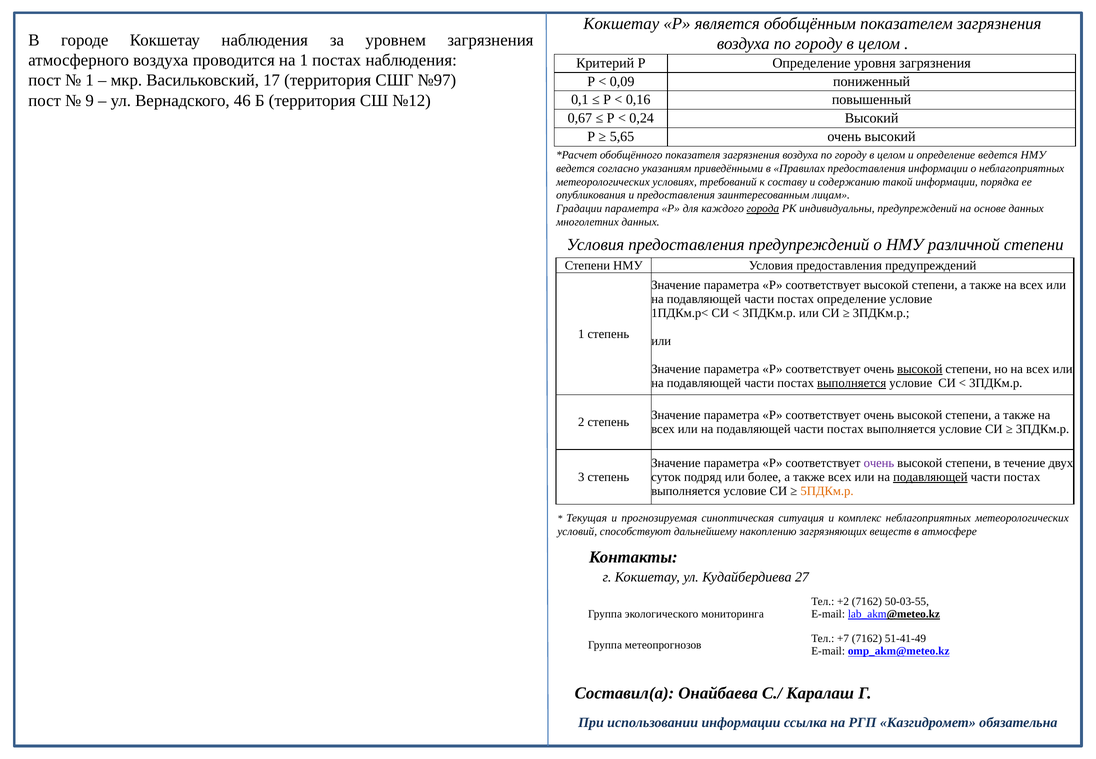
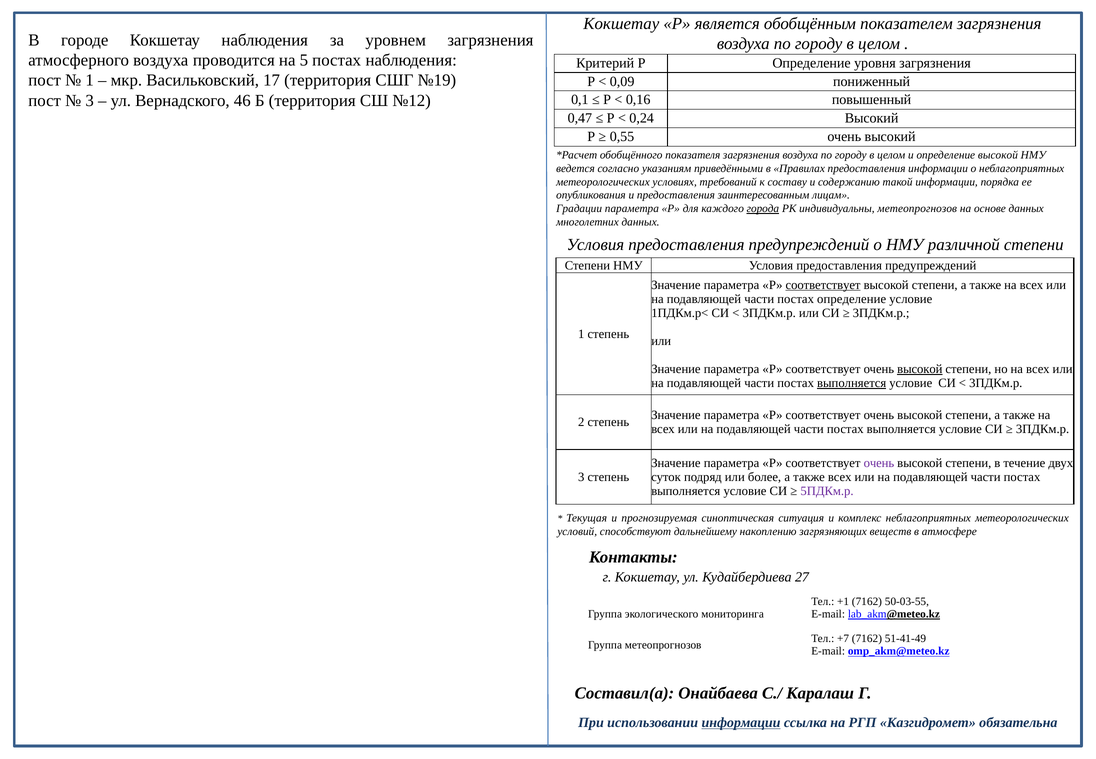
на 1: 1 -> 5 (304, 60)
№97: №97 -> №19 (437, 80)
9: 9 -> 3 (90, 101)
0,67: 0,67 -> 0,47 (580, 118)
5,65: 5,65 -> 0,55 (622, 137)
определение ведется: ведется -> высокой (998, 155)
индивидуальны предупреждений: предупреждений -> метеопрогнозов (917, 209)
соответствует underline: none -> present (823, 285)
подавляющей underline: present -> none (930, 477)
5ПДКм.р colour: orange -> purple (827, 491)
+2: +2 -> +1 (843, 601)
информации underline: none -> present (741, 723)
